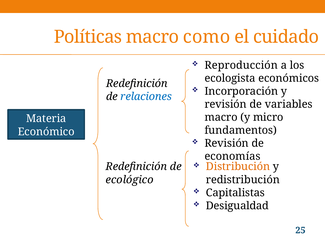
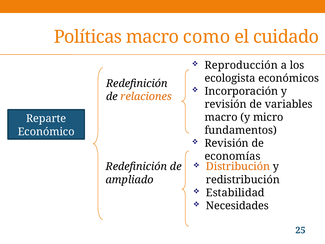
relaciones colour: blue -> orange (146, 96)
Materia: Materia -> Reparte (46, 119)
ecológico: ecológico -> ampliado (130, 179)
Capitalistas: Capitalistas -> Estabilidad (235, 192)
Desigualdad: Desigualdad -> Necesidades (237, 205)
